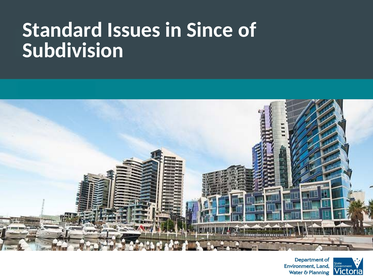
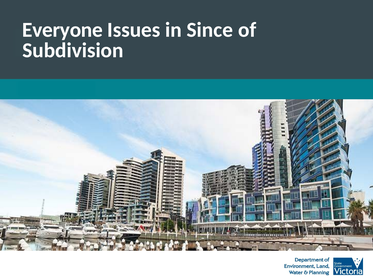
Standard: Standard -> Everyone (62, 30)
